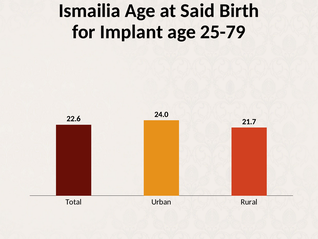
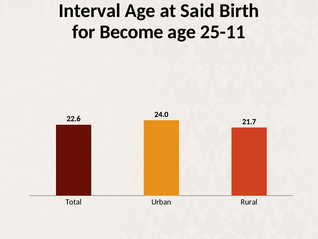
Ismailia: Ismailia -> Interval (90, 11)
Implant: Implant -> Become (132, 32)
25-79: 25-79 -> 25-11 (223, 32)
